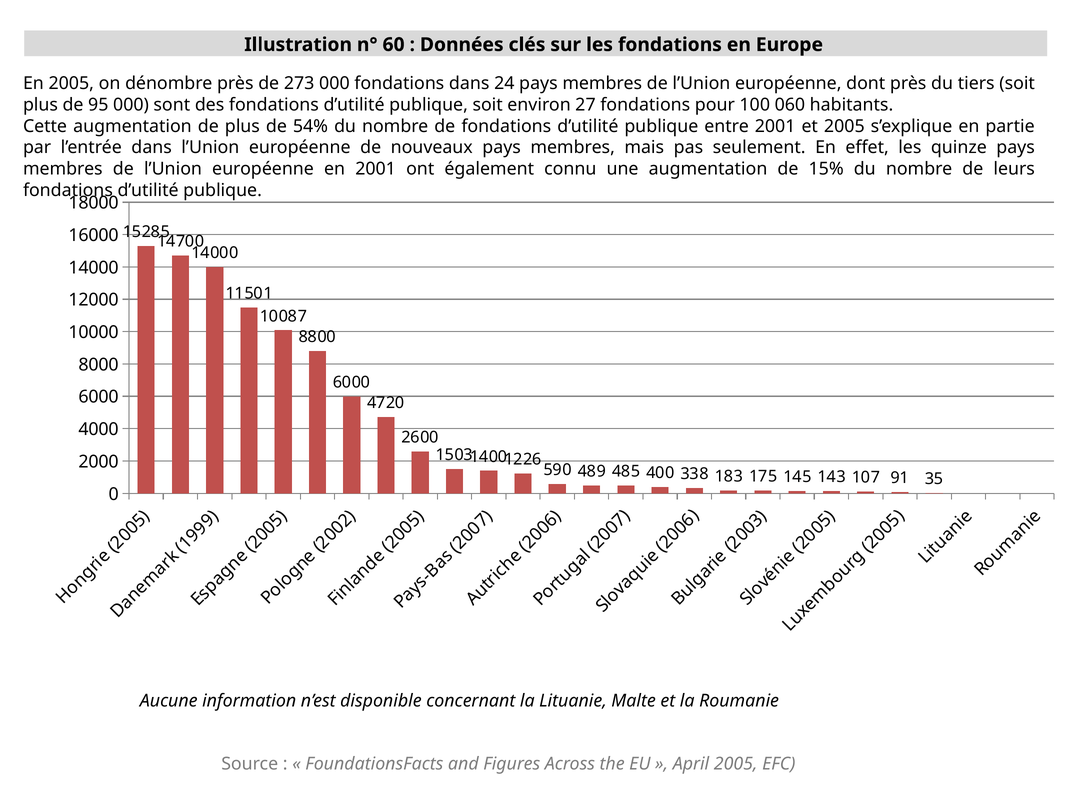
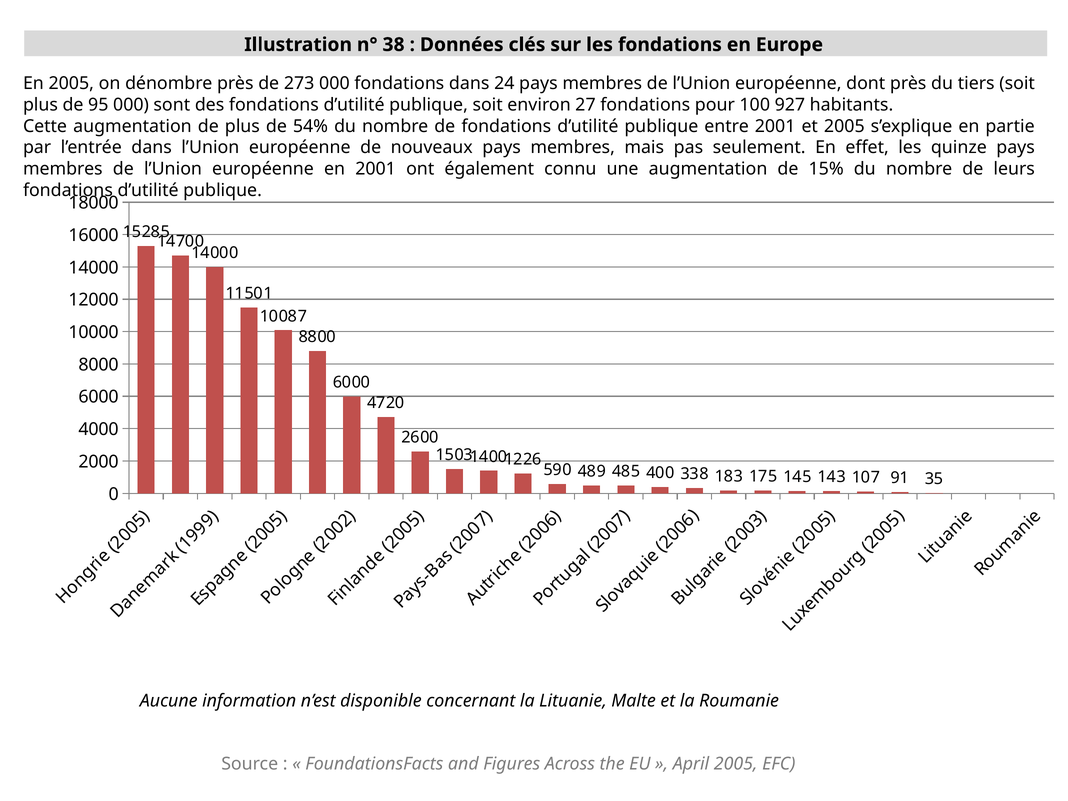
60: 60 -> 38 (394, 45)
060: 060 -> 927 (790, 105)
